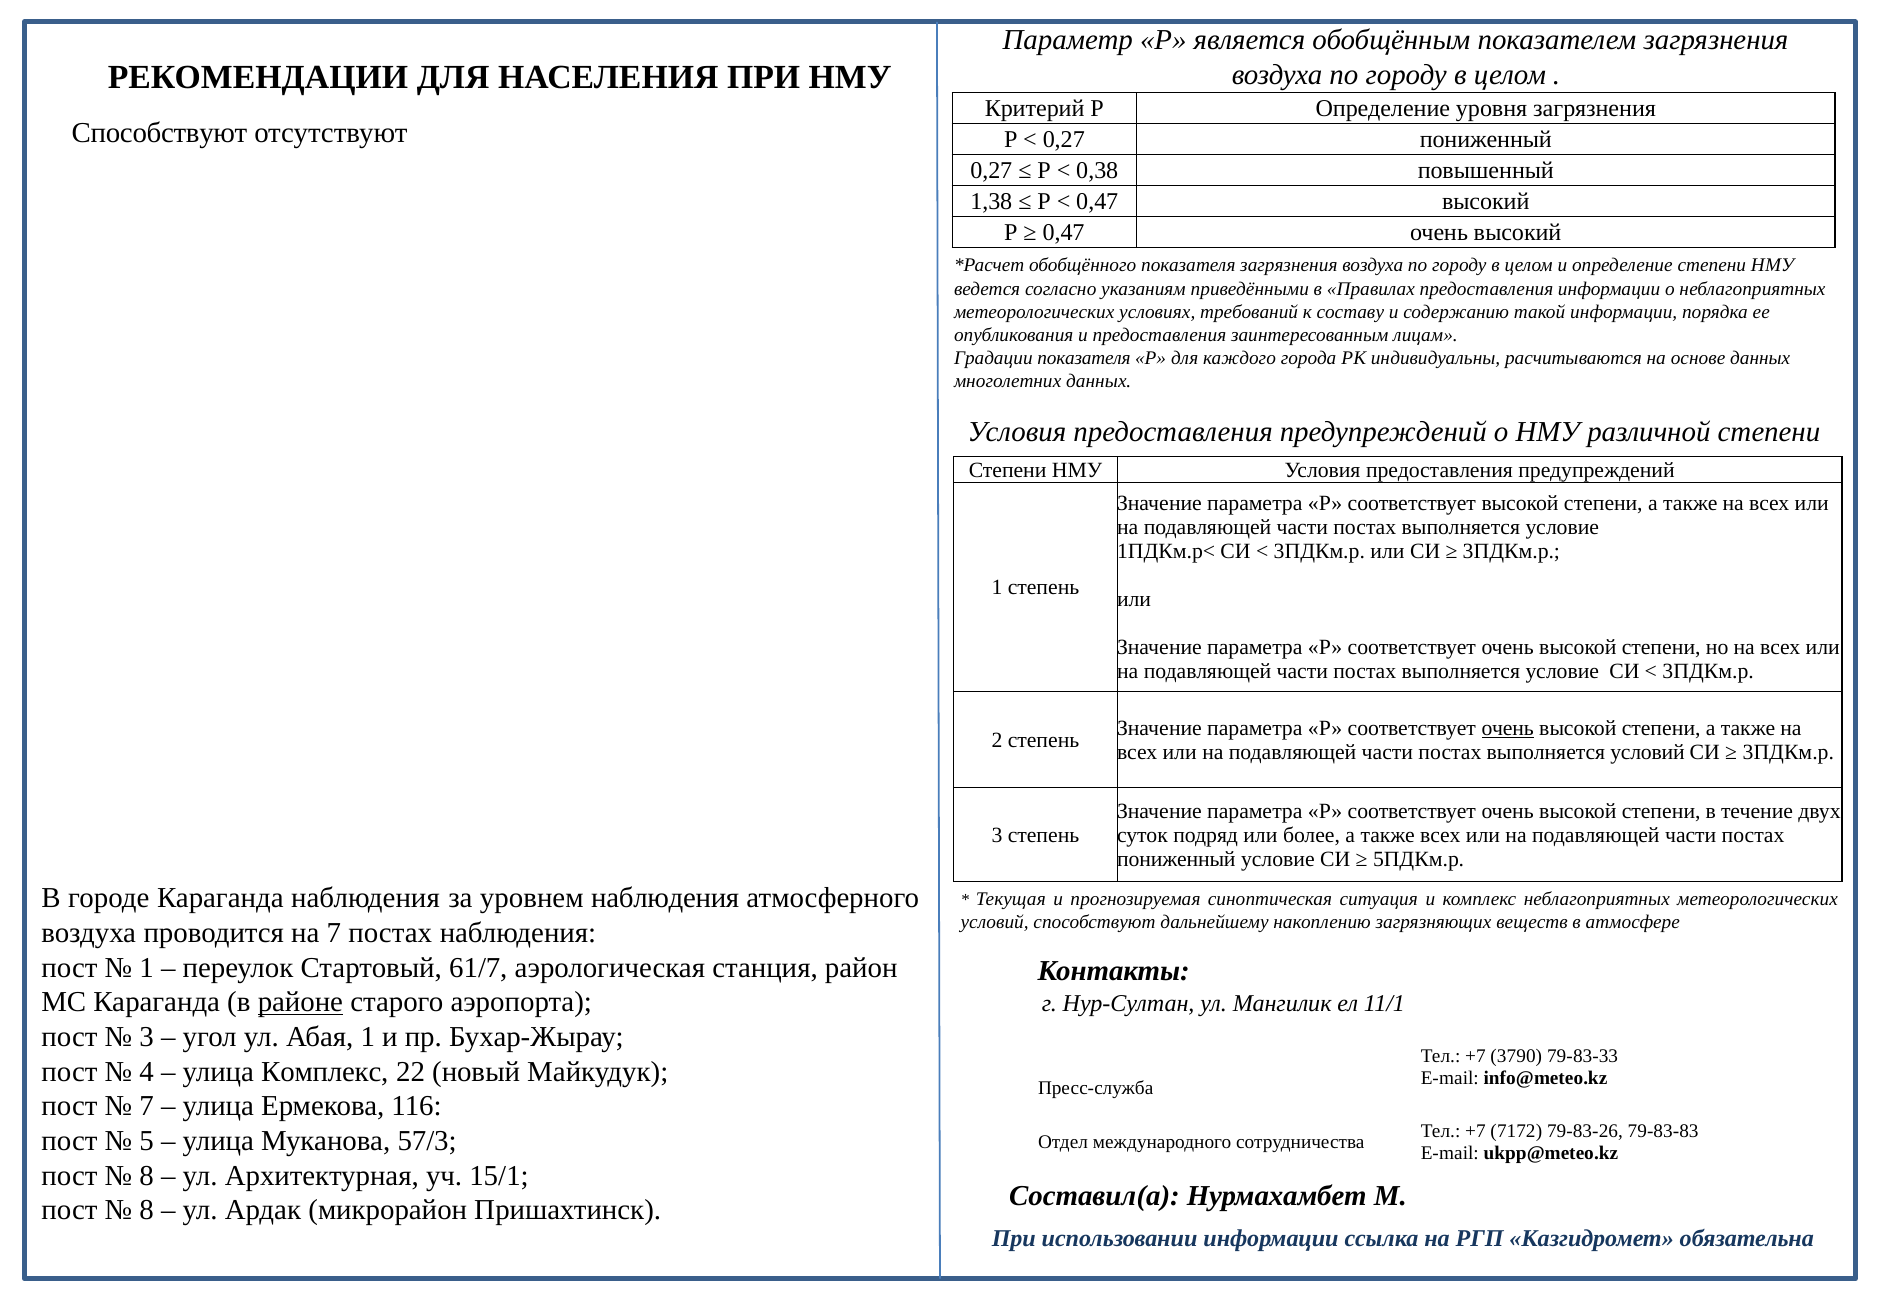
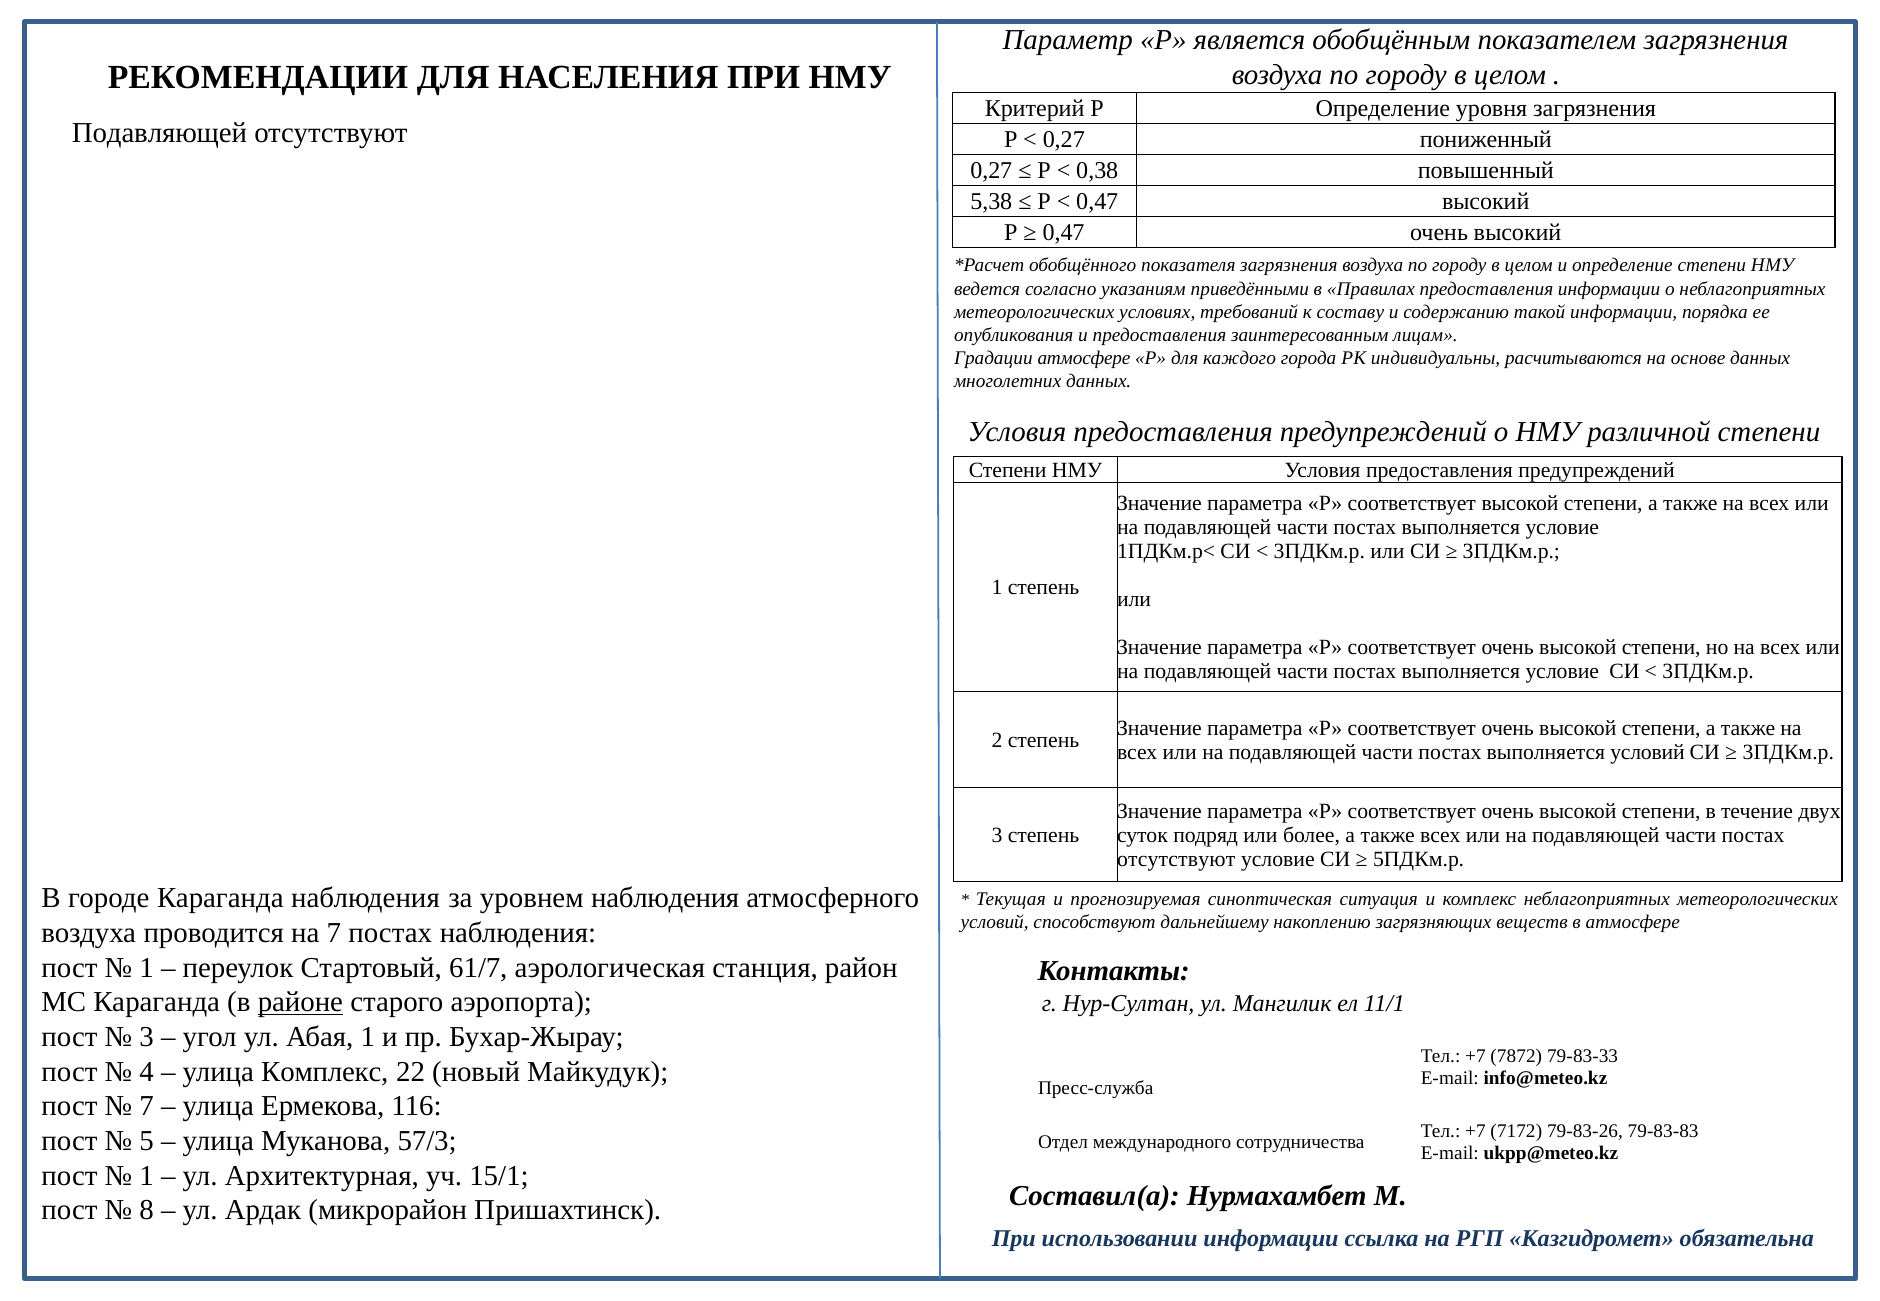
Способствуют: Способствуют -> Подавляющей (159, 133)
1,38: 1,38 -> 5,38 (991, 201)
Градации показателя: показателя -> атмосфере (1084, 358)
очень underline: present -> none (1508, 728)
пониженный: пониженный -> отсутствуют (1176, 859)
3790: 3790 -> 7872 (1516, 1057)
8: 8 -> 1 (147, 1176)
